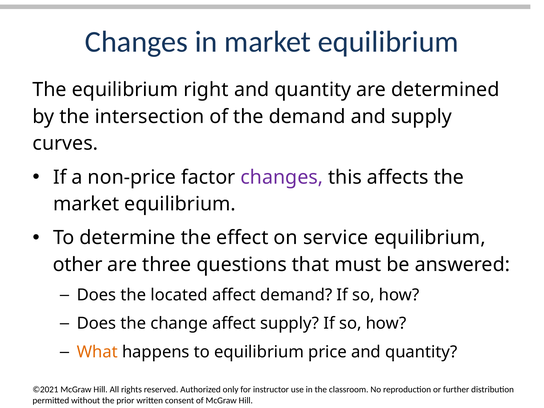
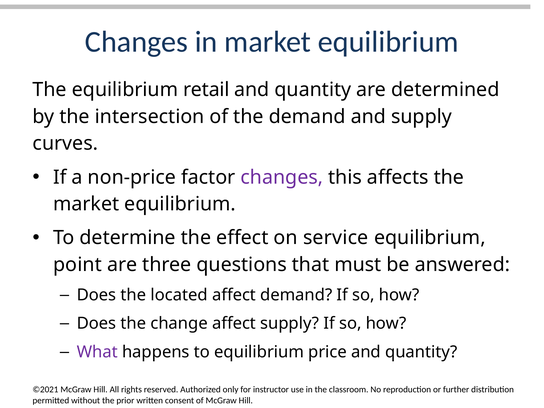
right: right -> retail (206, 90)
other: other -> point (78, 265)
What colour: orange -> purple (97, 352)
